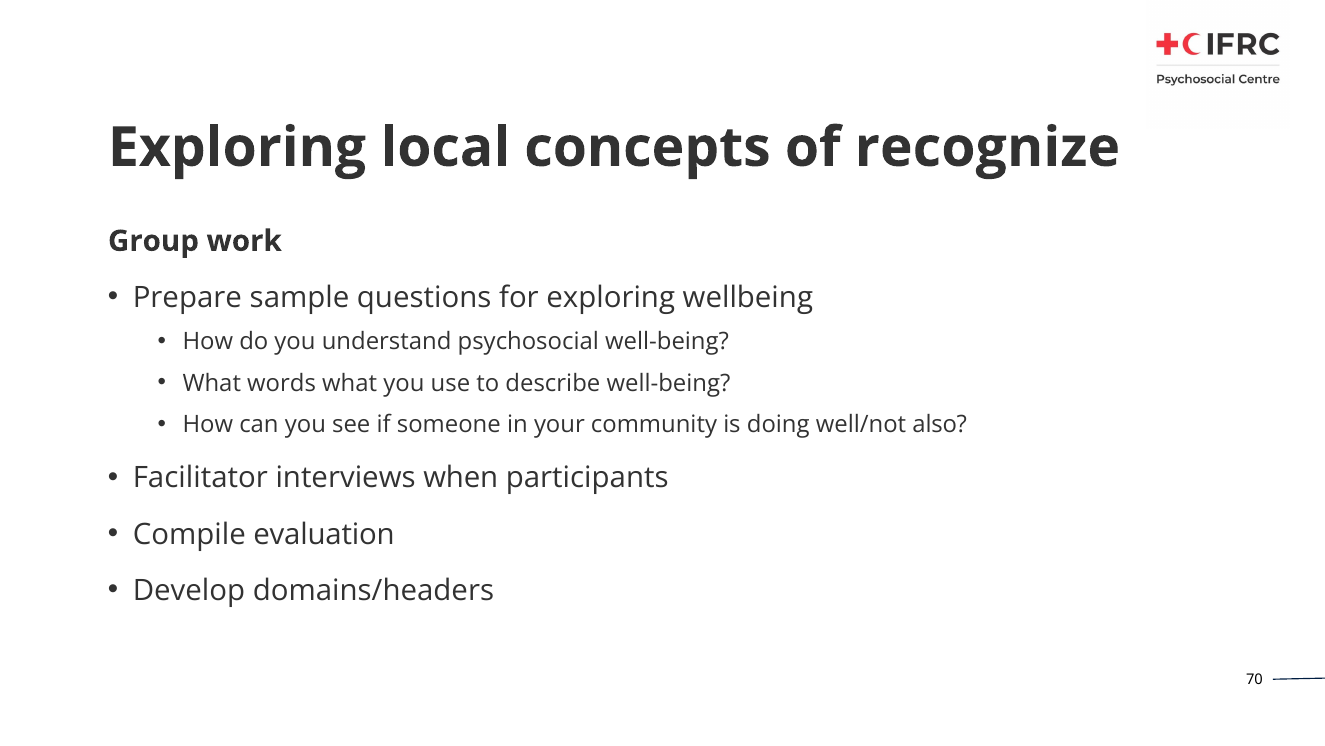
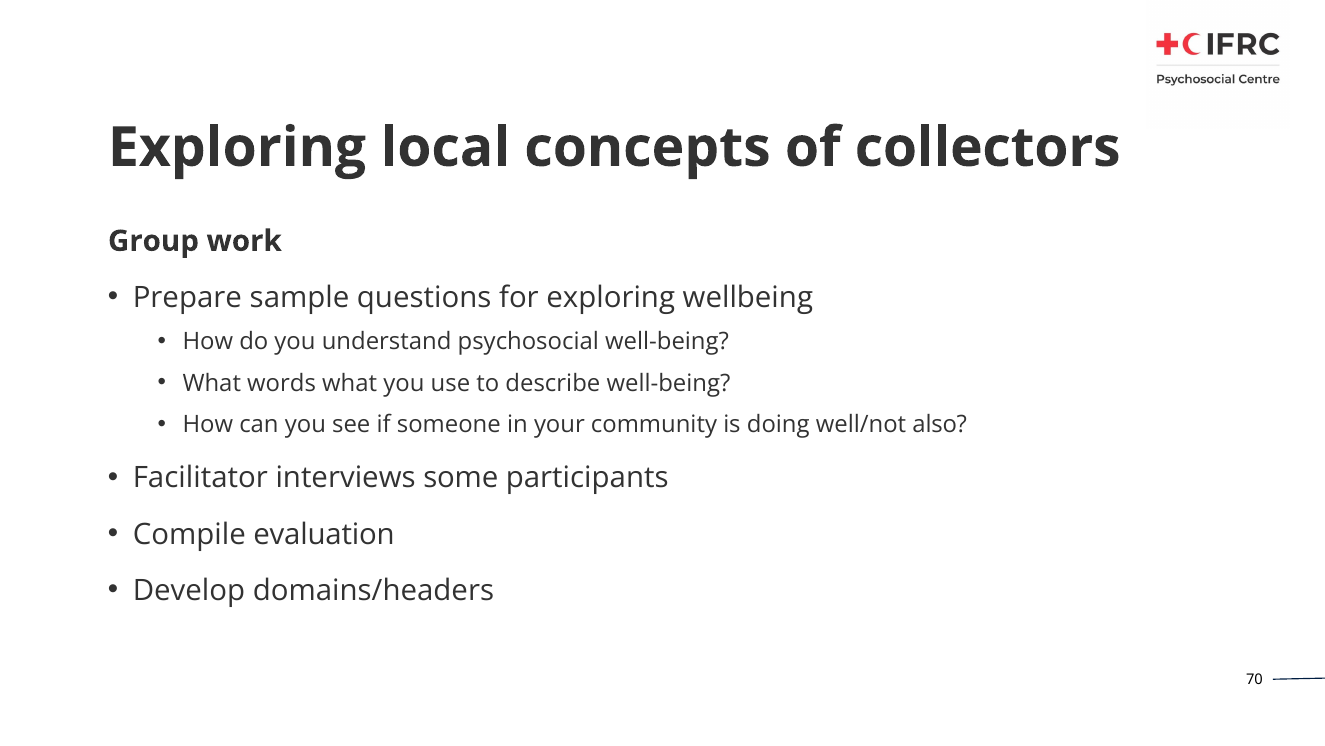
recognize: recognize -> collectors (988, 148)
when: when -> some (461, 478)
